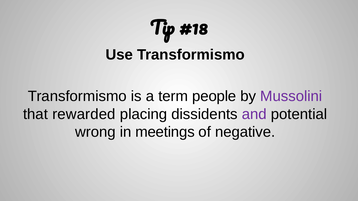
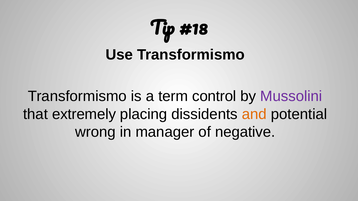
people: people -> control (214, 96)
rewarded: rewarded -> extremely (84, 114)
and colour: purple -> orange (254, 114)
meetings: meetings -> manager (165, 132)
